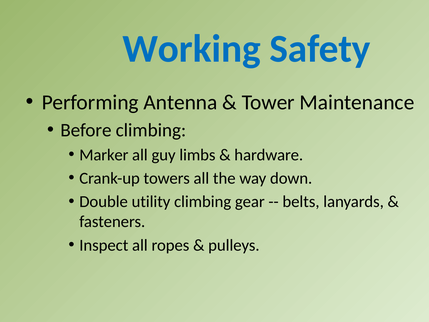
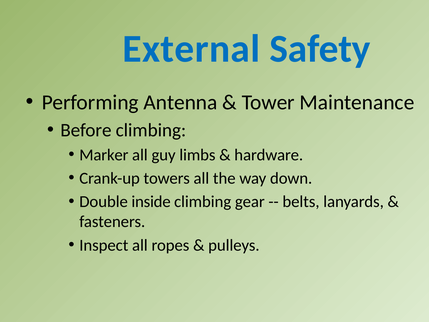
Working: Working -> External (191, 49)
utility: utility -> inside (151, 202)
